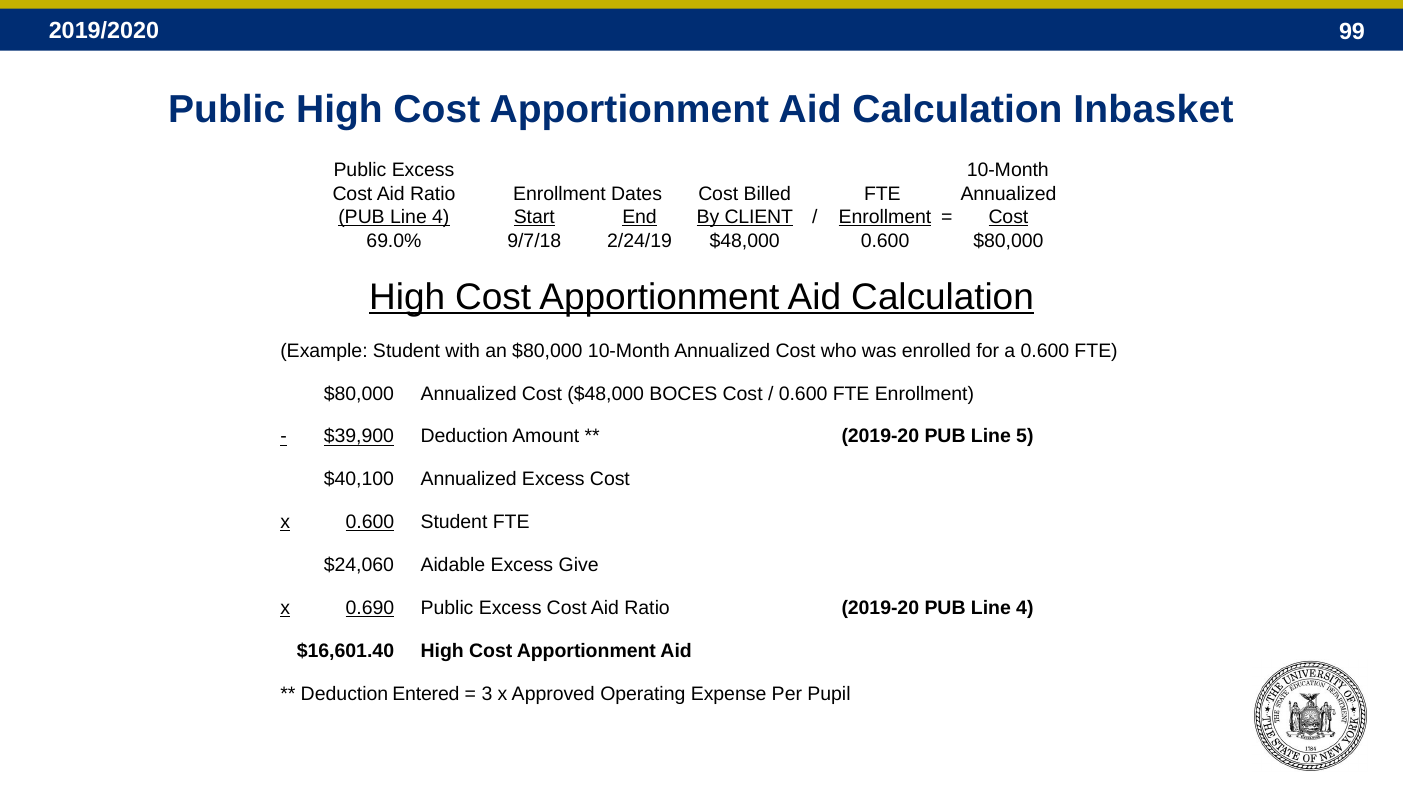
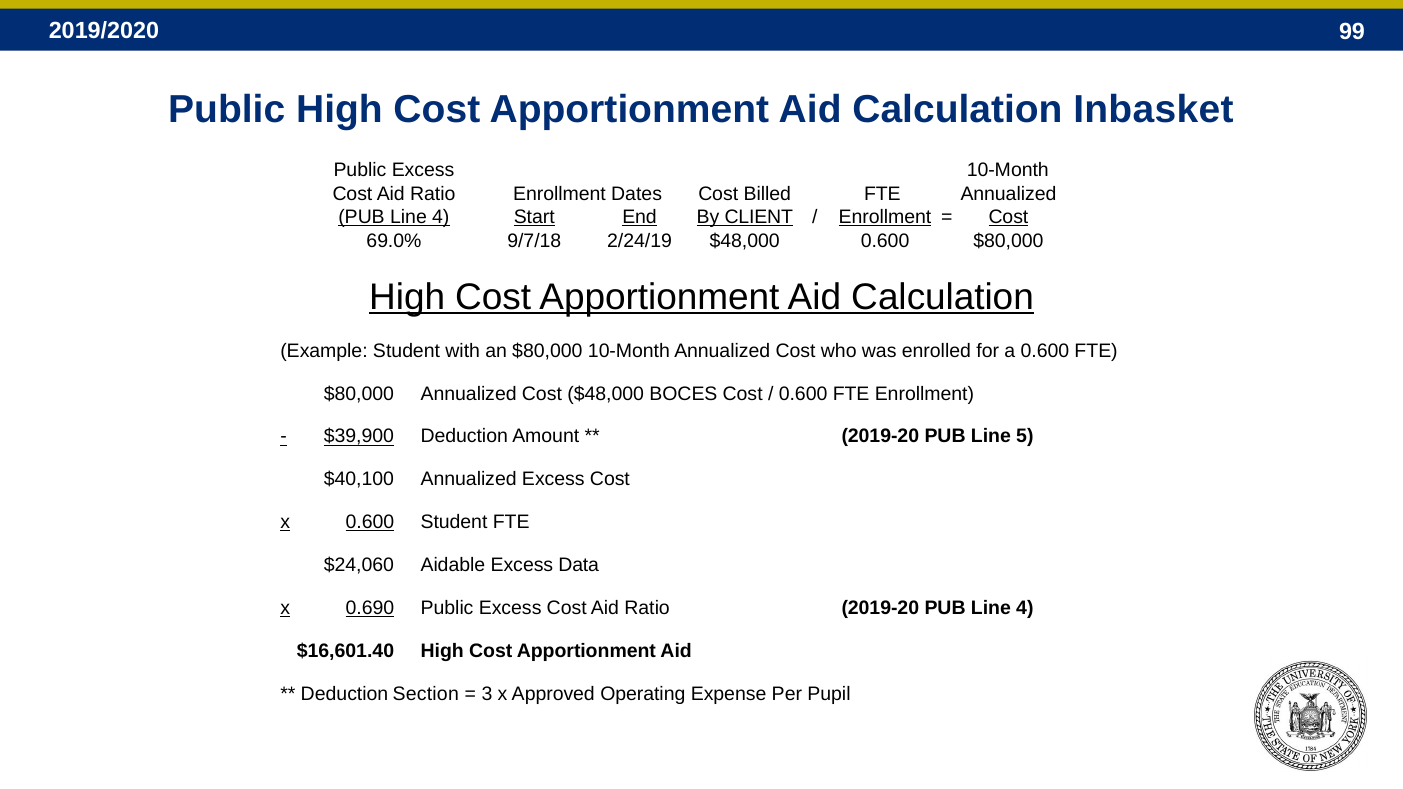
Give: Give -> Data (579, 565)
Entered: Entered -> Section (426, 694)
